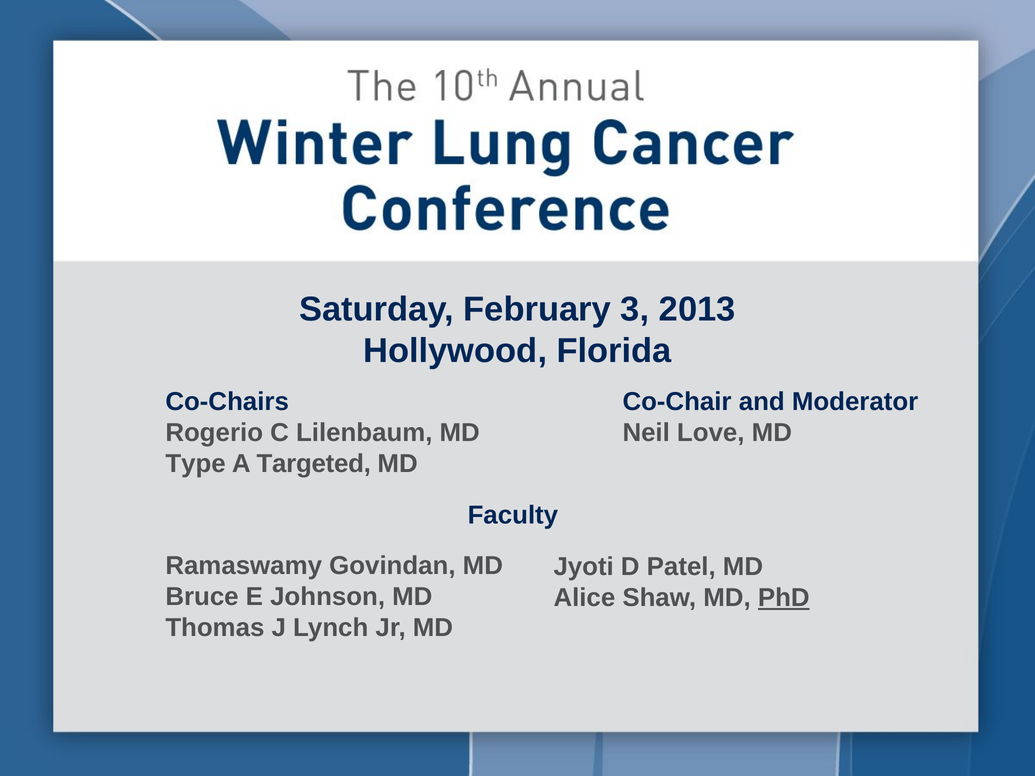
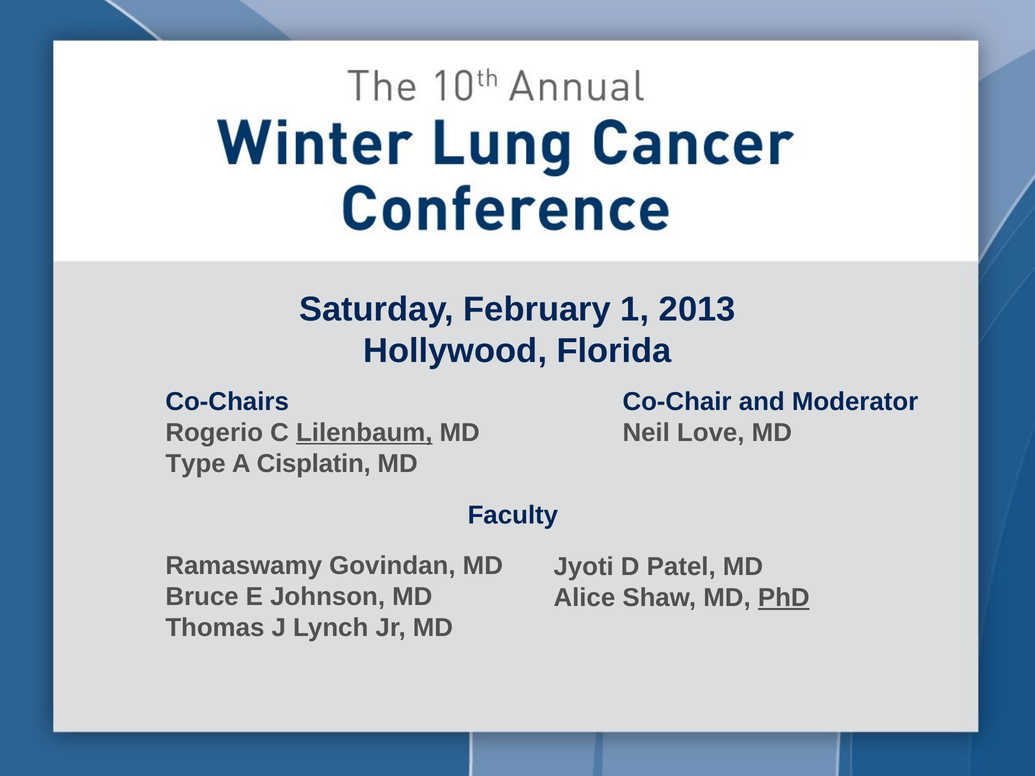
3: 3 -> 1 (635, 309)
Lilenbaum underline: none -> present (364, 433)
Targeted: Targeted -> Cisplatin (314, 464)
